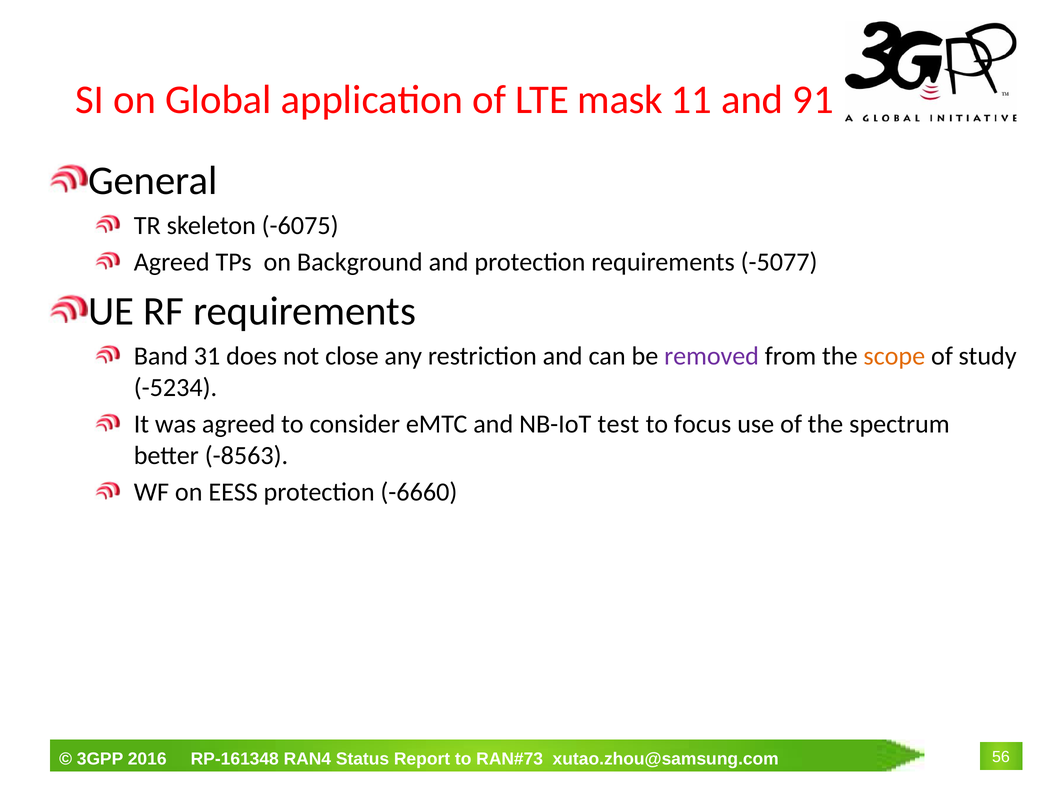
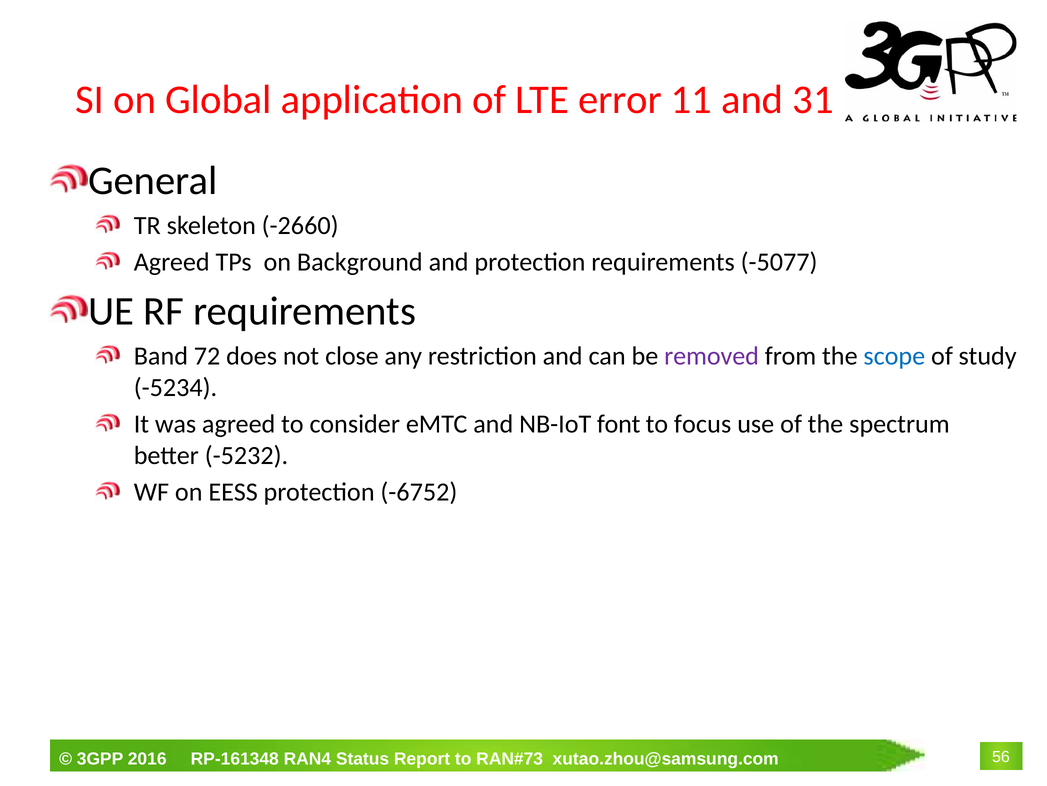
mask: mask -> error (620, 100)
91: 91 -> 31 (813, 100)
-6075: -6075 -> -2660 (300, 225)
31: 31 -> 72 (207, 356)
scope colour: orange -> blue (894, 356)
test: test -> font (619, 424)
-8563: -8563 -> -5232 (246, 455)
-6660: -6660 -> -6752 (419, 492)
